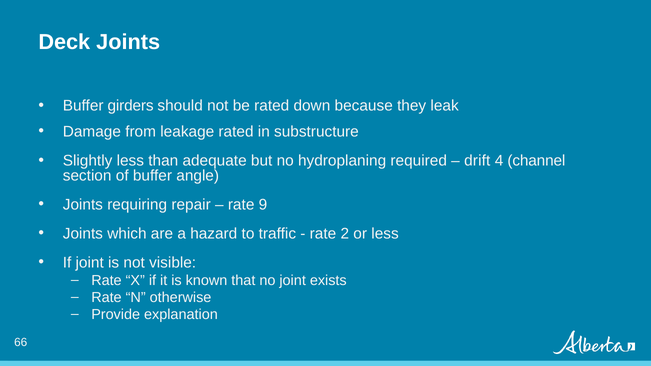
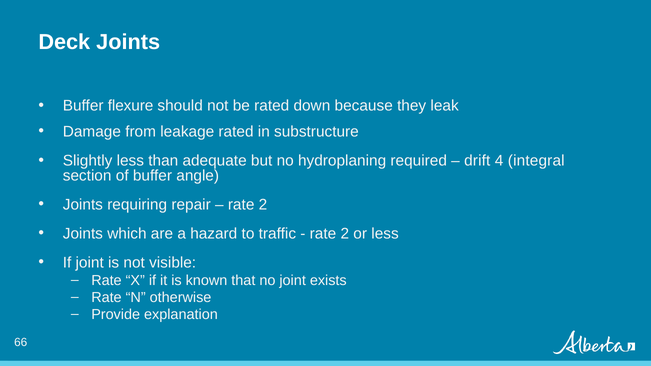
girders: girders -> flexure (131, 106)
channel: channel -> integral (536, 161)
9: 9 -> 2 (263, 205)
